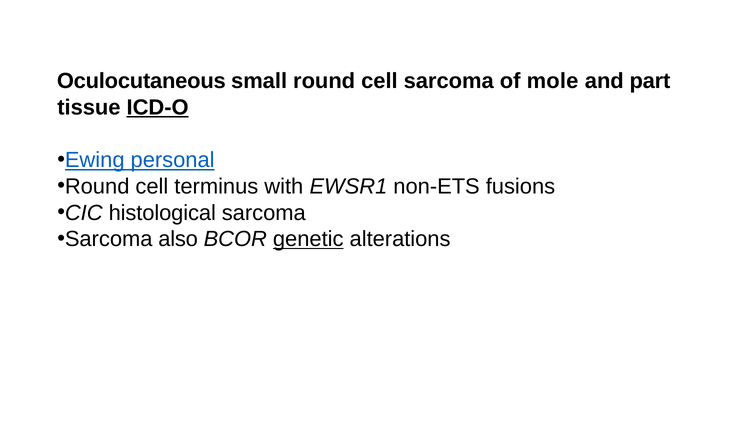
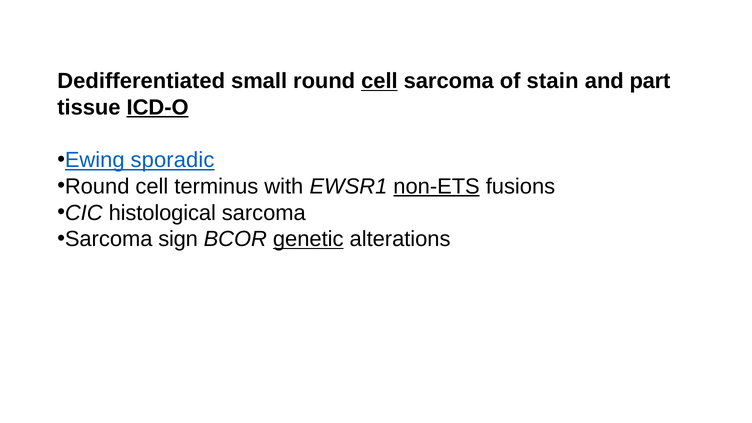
Oculocutaneous: Oculocutaneous -> Dedifferentiated (141, 81)
cell underline: none -> present (379, 81)
mole: mole -> stain (553, 81)
personal: personal -> sporadic (172, 160)
non-ETS underline: none -> present (437, 186)
also: also -> sign (178, 239)
